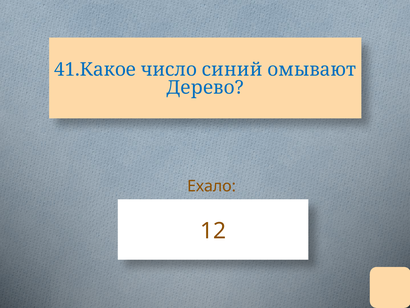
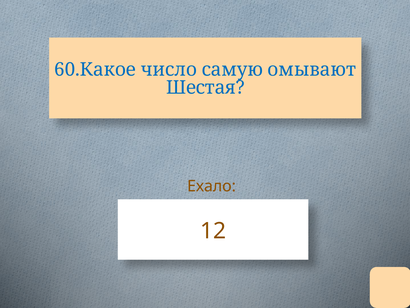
41.Какое: 41.Какое -> 60.Какое (95, 69)
синий: синий -> самую (232, 69)
Дерево: Дерево -> Шестая (205, 87)
